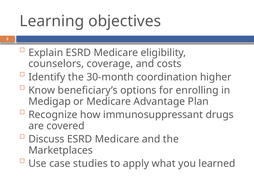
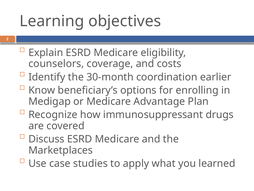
higher: higher -> earlier (216, 77)
